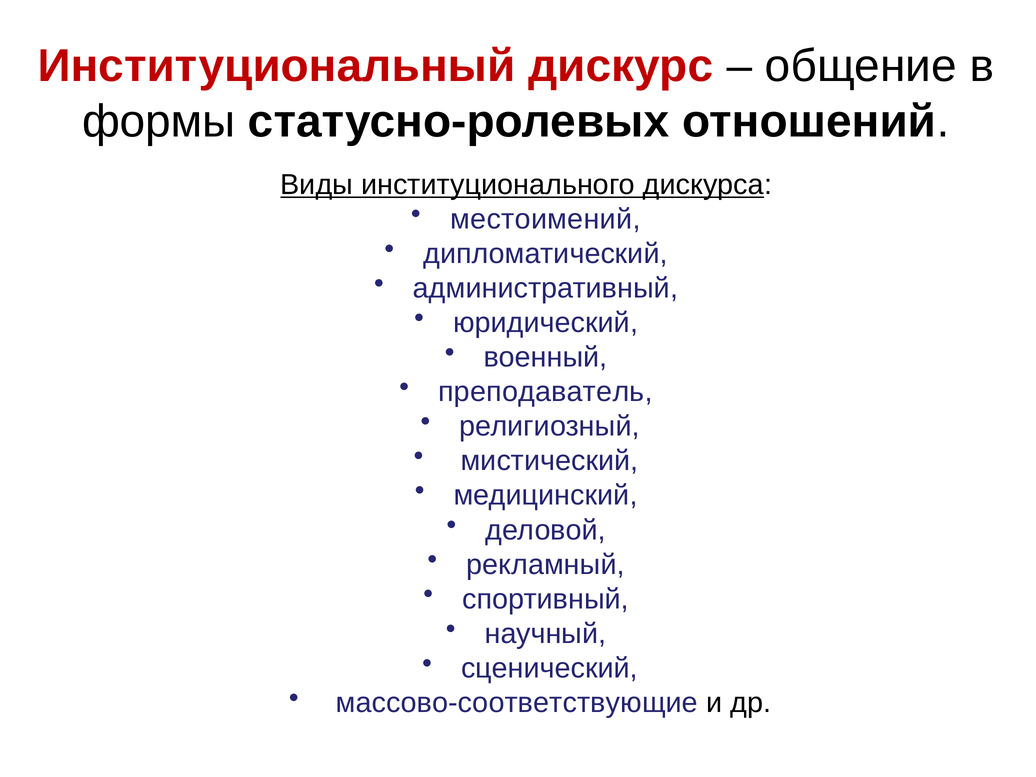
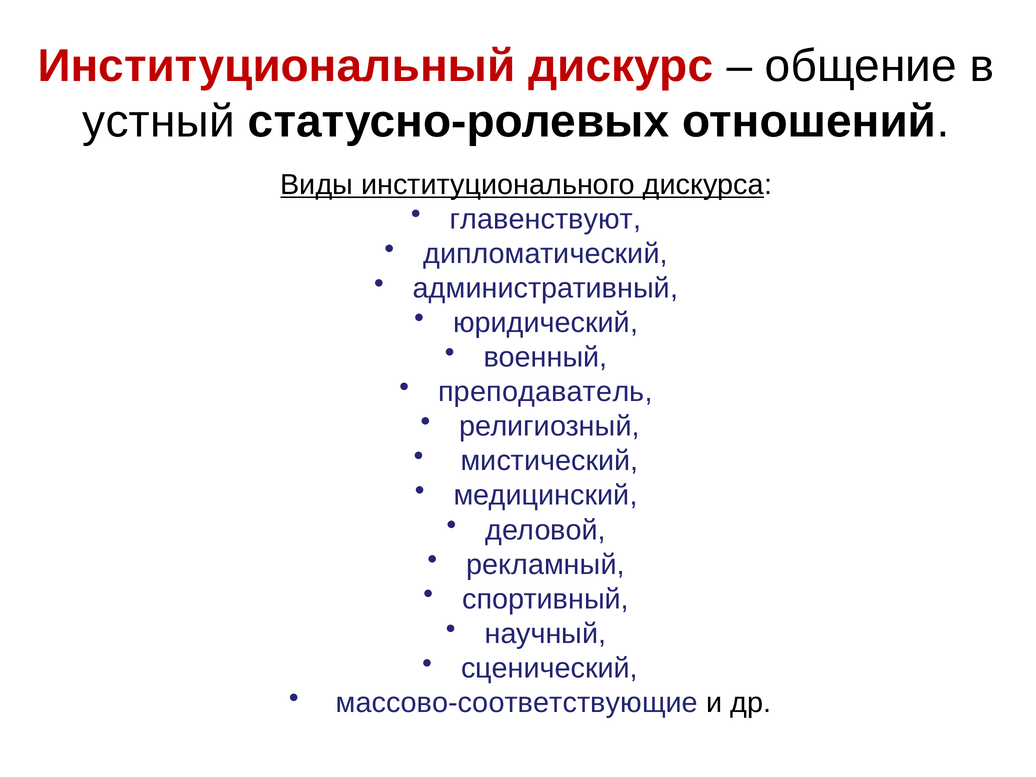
формы: формы -> устный (159, 121)
местоимений: местоимений -> главенствуют (546, 219)
